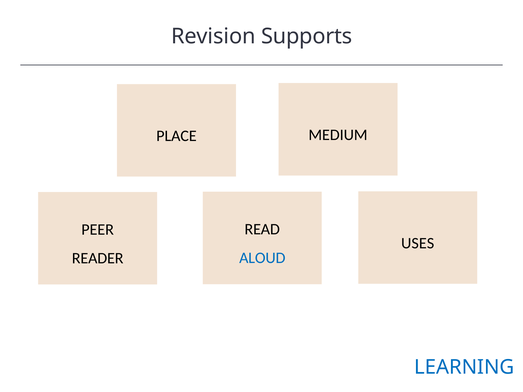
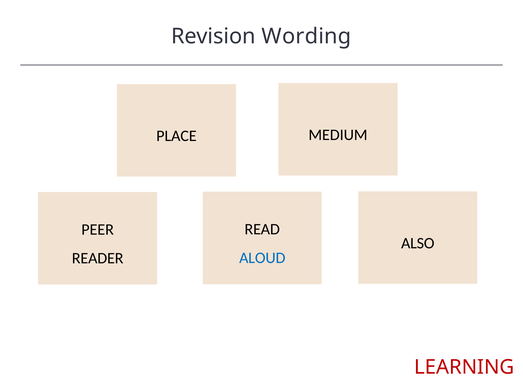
Supports: Supports -> Wording (306, 37)
USES: USES -> ALSO (418, 243)
LEARNING colour: blue -> red (464, 367)
